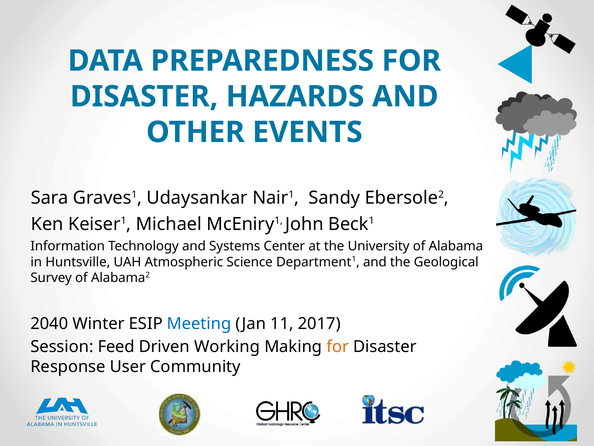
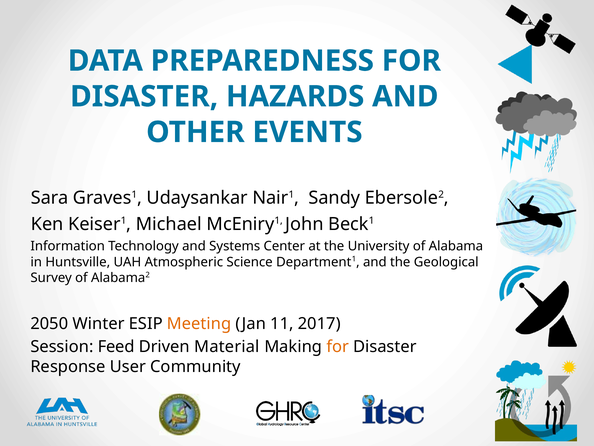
2040: 2040 -> 2050 (49, 323)
Meeting colour: blue -> orange (199, 323)
Working: Working -> Material (227, 346)
